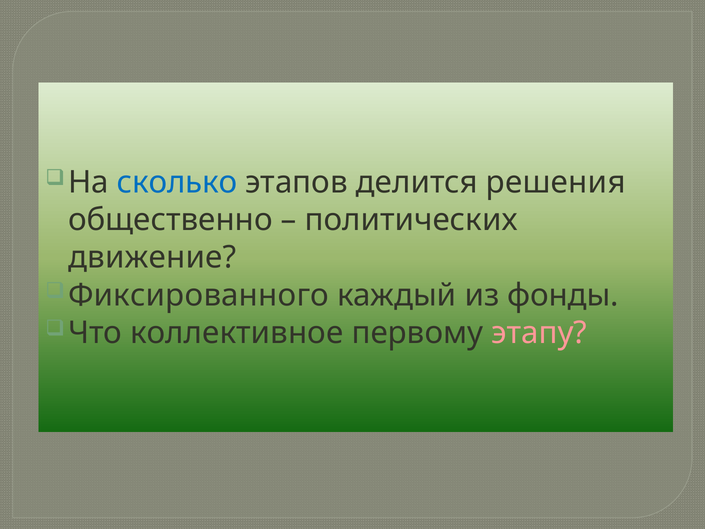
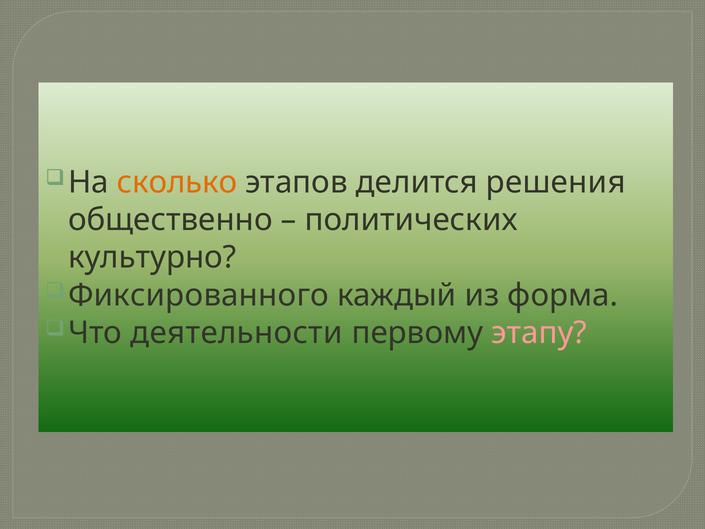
сколько colour: blue -> orange (177, 182)
движение: движение -> культурно (152, 258)
фонды: фонды -> форма (563, 295)
коллективное: коллективное -> деятельности (237, 333)
